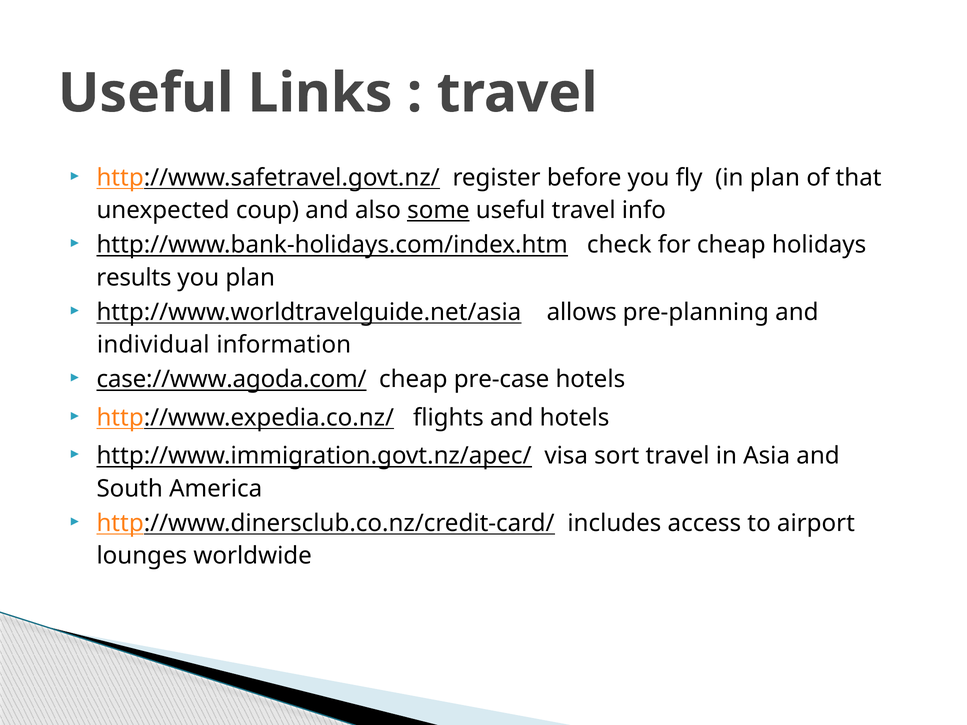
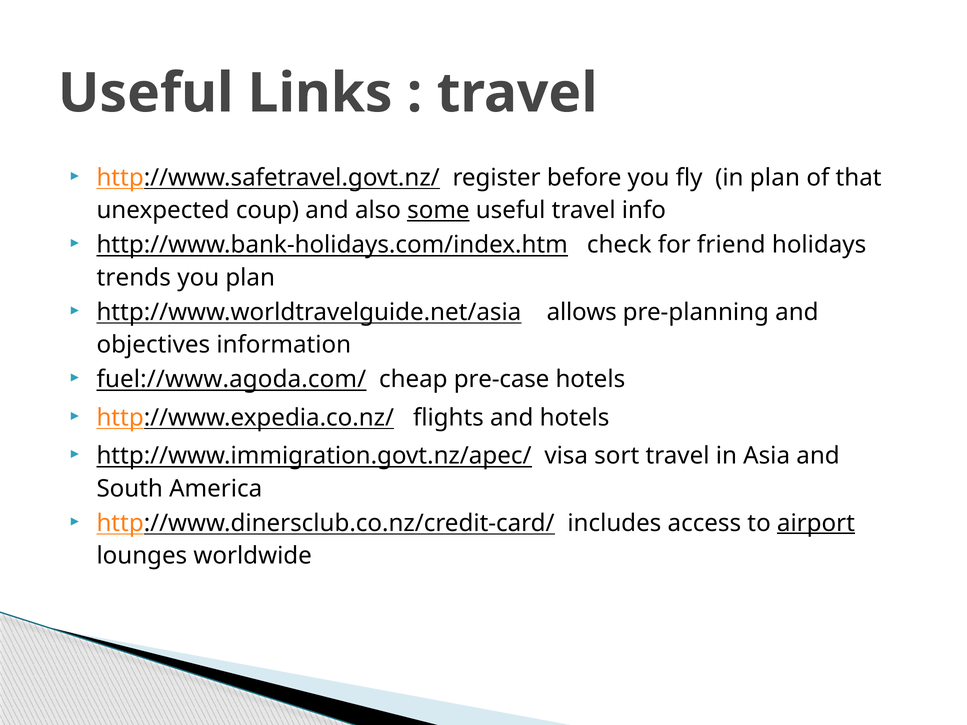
for cheap: cheap -> friend (731, 245)
results: results -> trends (134, 278)
individual: individual -> objectives (153, 345)
case://www.agoda.com/: case://www.agoda.com/ -> fuel://www.agoda.com/ (231, 379)
airport underline: none -> present (816, 523)
